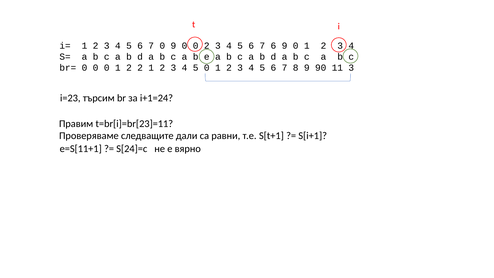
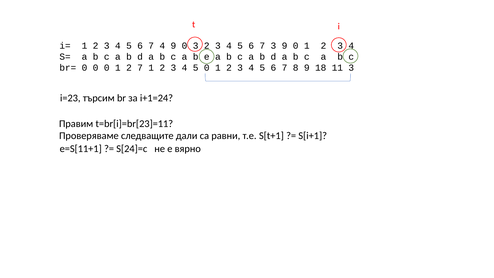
7 0: 0 -> 4 (162, 46)
9 0 0: 0 -> 3 (196, 46)
7 6: 6 -> 3 (273, 46)
2 2: 2 -> 7 (140, 68)
90: 90 -> 18 (321, 68)
